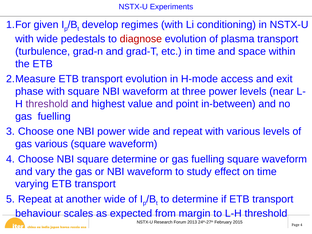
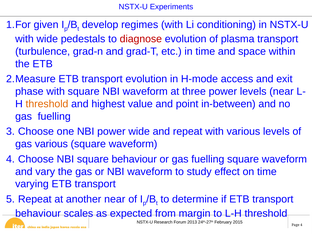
threshold colour: purple -> orange (47, 104)
square determine: determine -> behaviour (134, 159)
another wide: wide -> near (115, 199)
